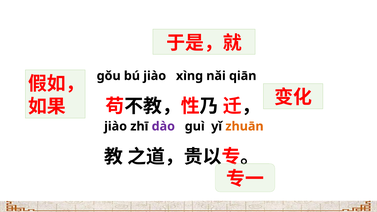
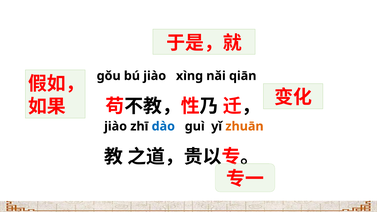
dào colour: purple -> blue (163, 126)
